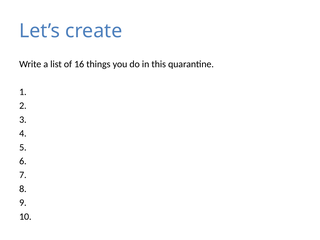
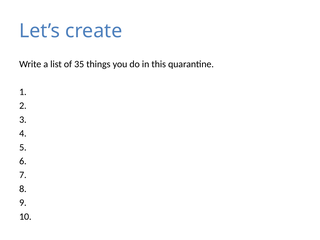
16: 16 -> 35 (79, 64)
